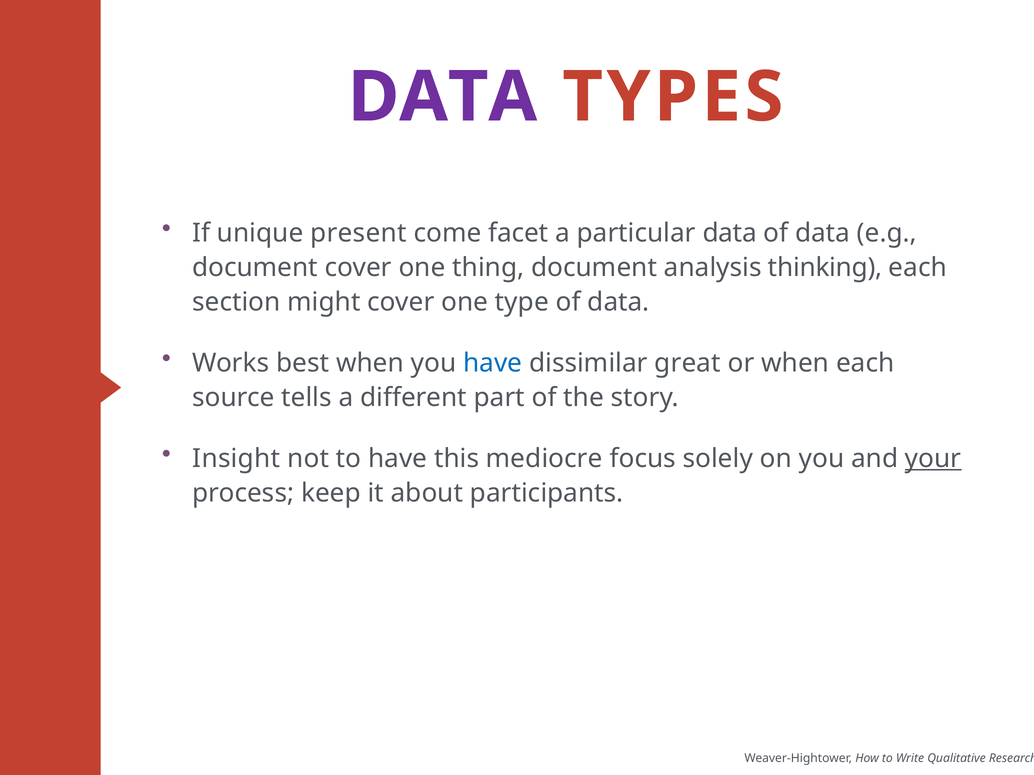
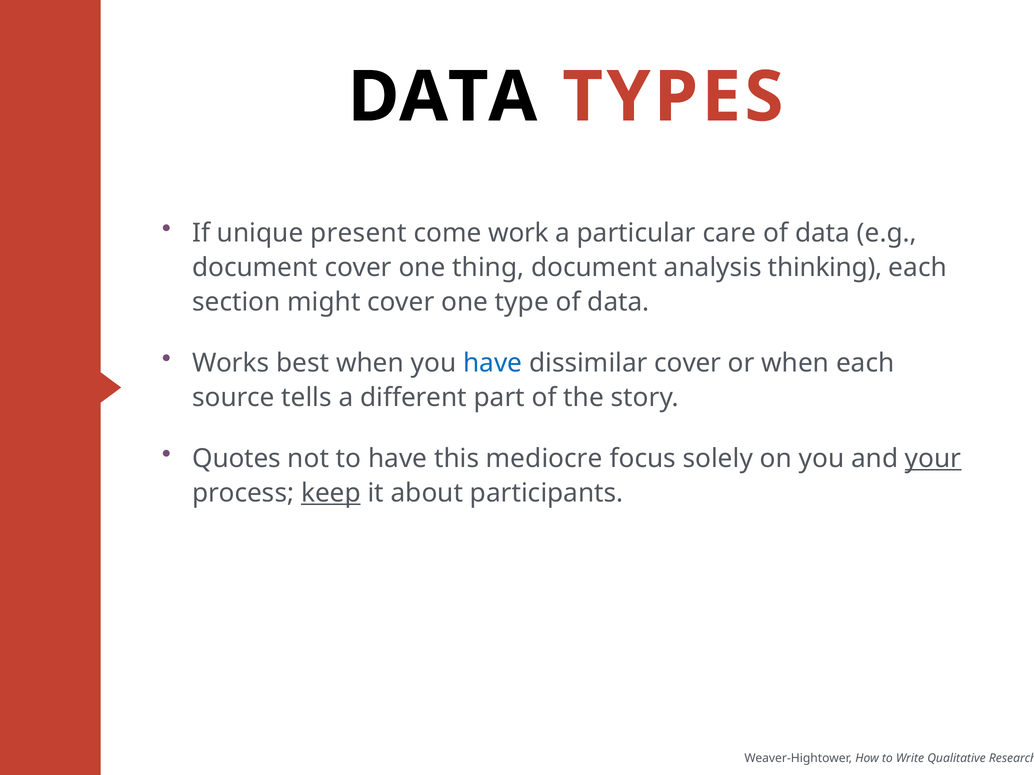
DATA colour: purple -> black (442, 97)
facet: facet -> work (518, 233)
particular data: data -> care (729, 233)
dissimilar great: great -> cover (688, 363)
Insight: Insight -> Quotes (237, 459)
keep underline: none -> present (331, 493)
